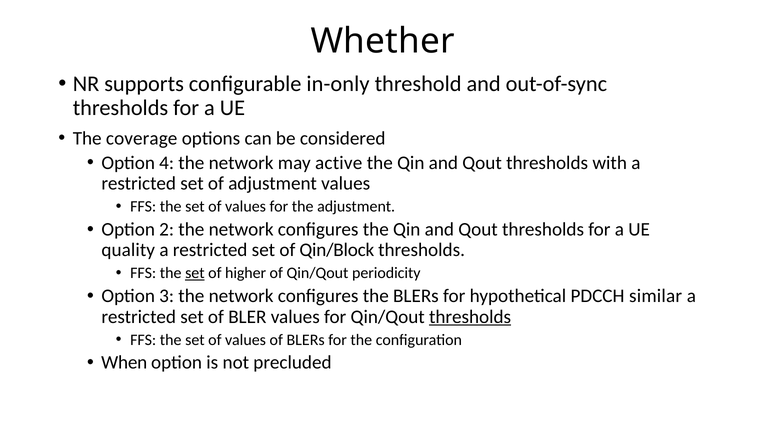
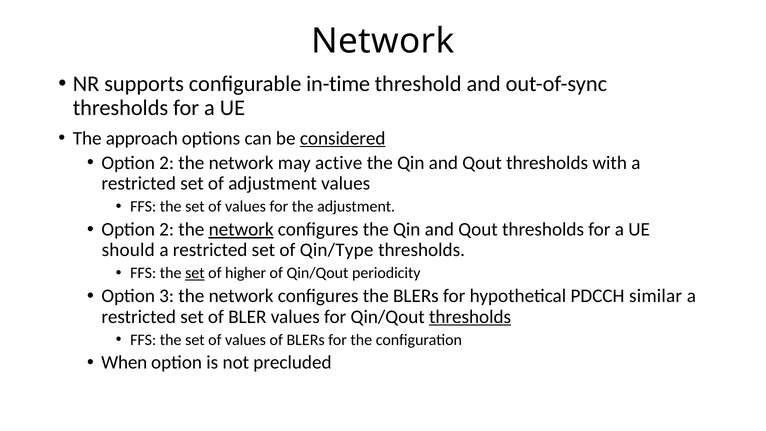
Whether: Whether -> Network (383, 41)
in-only: in-only -> in-time (338, 84)
coverage: coverage -> approach (142, 138)
considered underline: none -> present (343, 138)
4: 4 -> 2 (167, 163)
network underline: none -> present (241, 229)
quality: quality -> should (128, 250)
Qin/Block: Qin/Block -> Qin/Type (337, 250)
